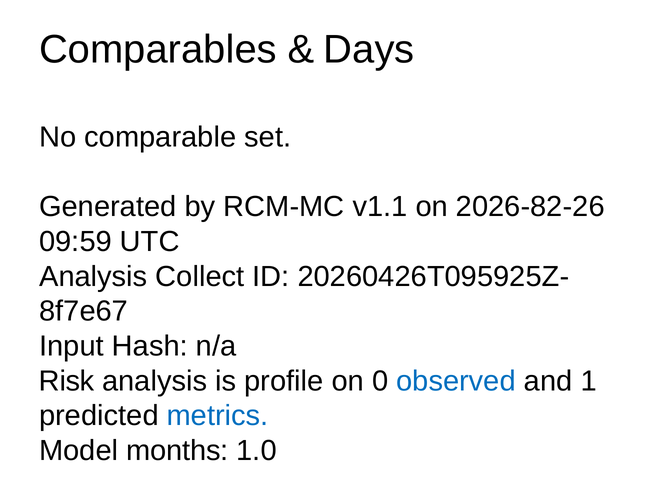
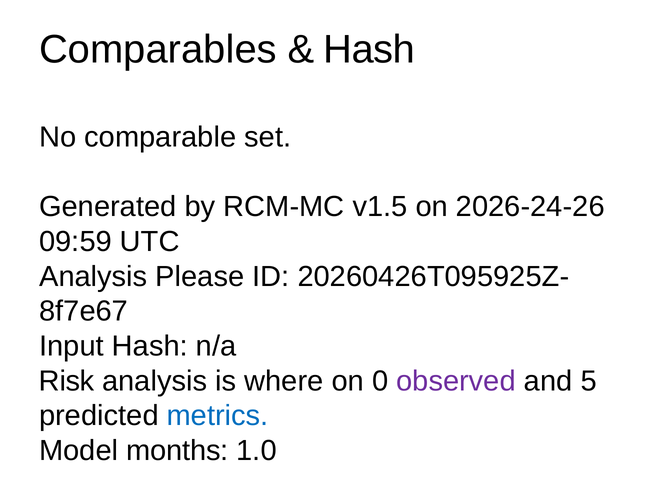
Days: Days -> Hash (369, 50)
v1.1: v1.1 -> v1.5 (380, 207)
2026-82-26: 2026-82-26 -> 2026-24-26 (530, 207)
Collect: Collect -> Please (200, 277)
profile: profile -> where (284, 381)
observed colour: blue -> purple (456, 381)
1: 1 -> 5 (589, 381)
